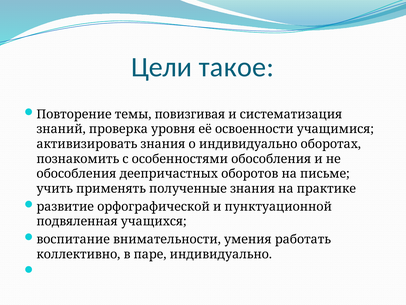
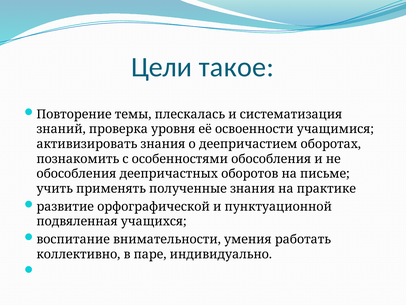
повизгивая: повизгивая -> плескалась (190, 114)
о индивидуально: индивидуально -> деепричастием (248, 144)
